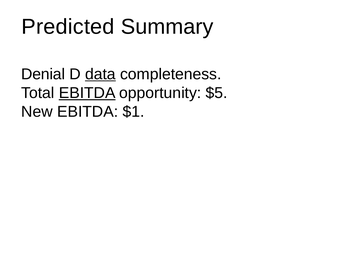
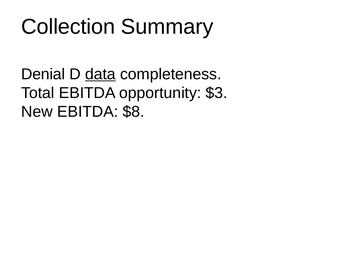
Predicted: Predicted -> Collection (68, 27)
EBITDA underline: present -> none (87, 93)
$5: $5 -> $3 (217, 93)
$1: $1 -> $8 (134, 112)
